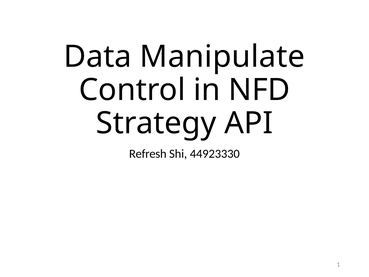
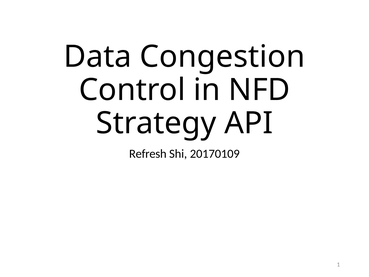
Manipulate: Manipulate -> Congestion (222, 57)
44923330: 44923330 -> 20170109 (215, 154)
